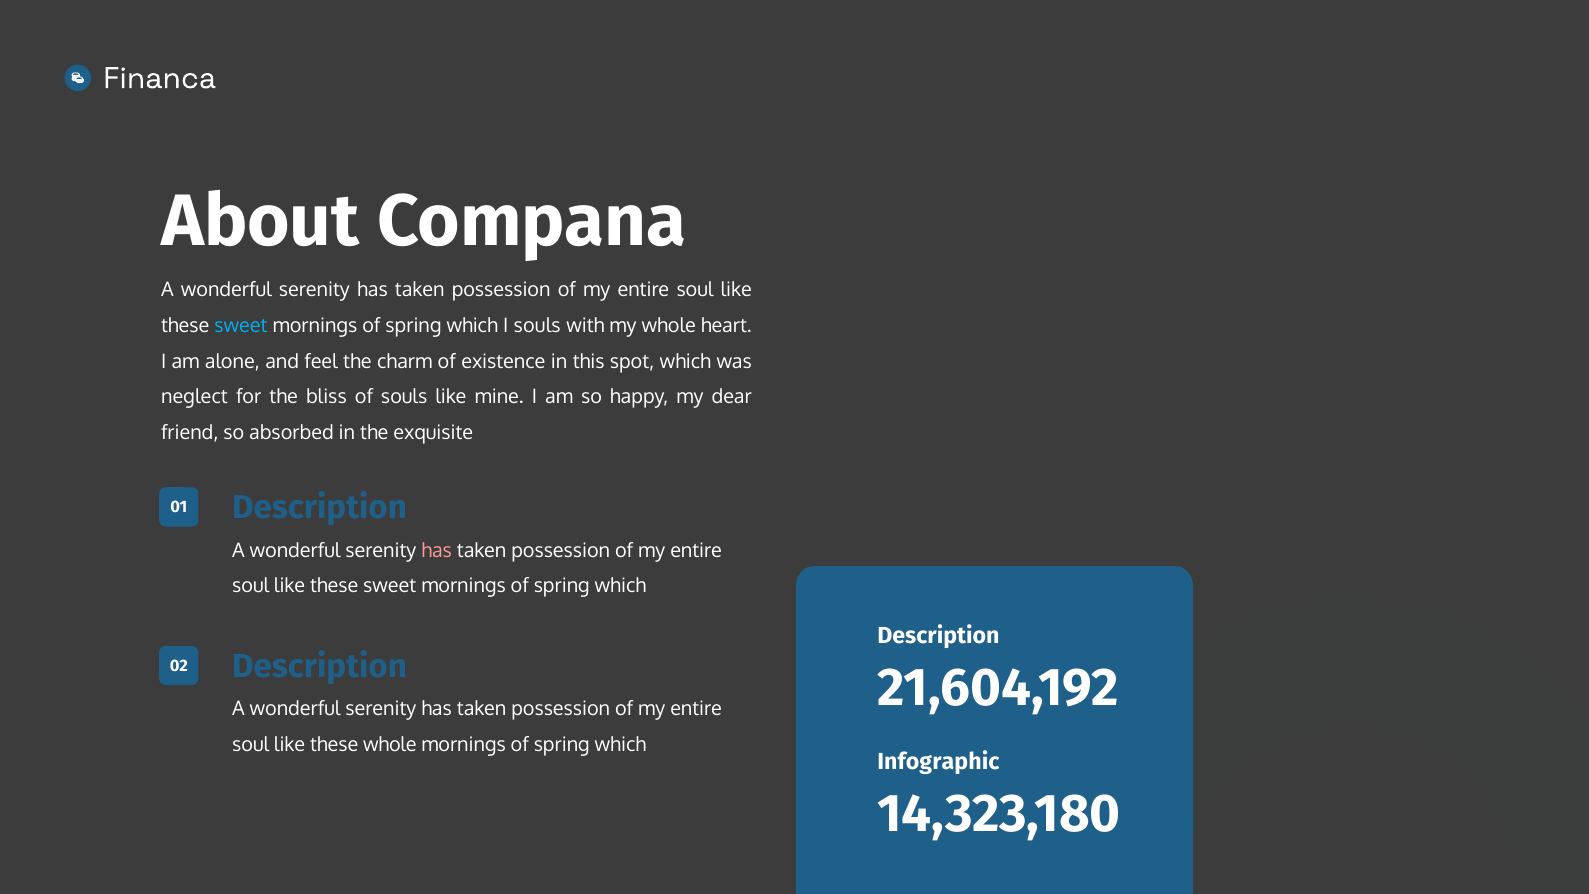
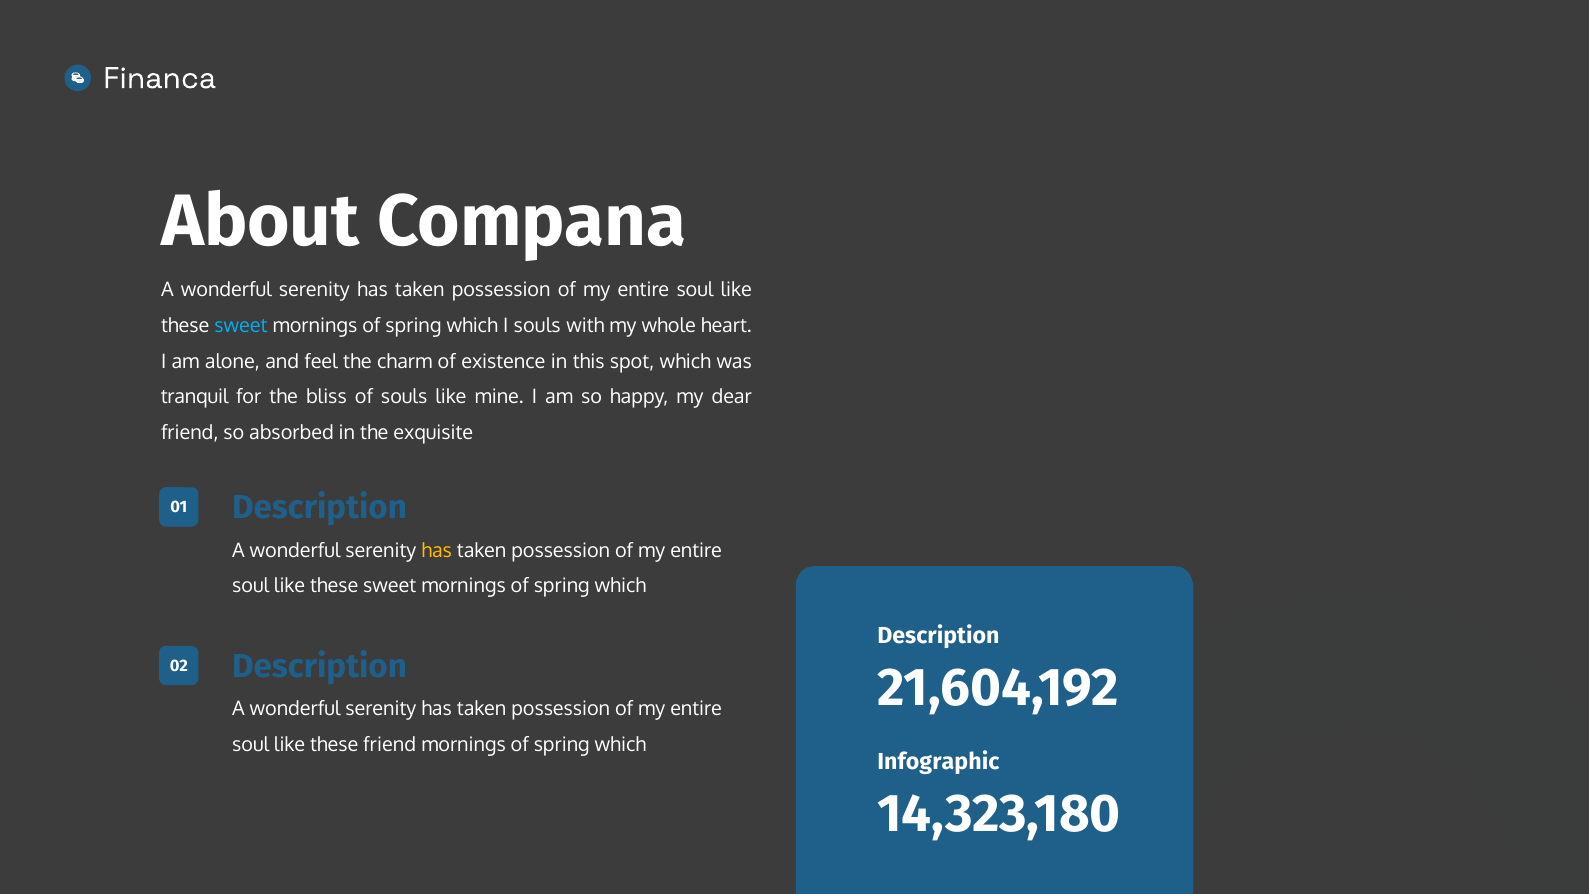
neglect: neglect -> tranquil (195, 397)
has colour: pink -> yellow (437, 550)
these whole: whole -> friend (390, 745)
